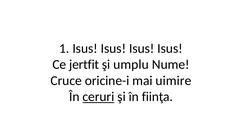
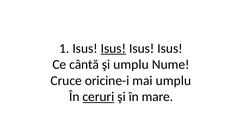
Isus underline: none -> present (113, 48)
jertfit: jertfit -> cântă (84, 65)
mai uimire: uimire -> umplu (173, 81)
fiinţa: fiinţa -> mare (157, 97)
